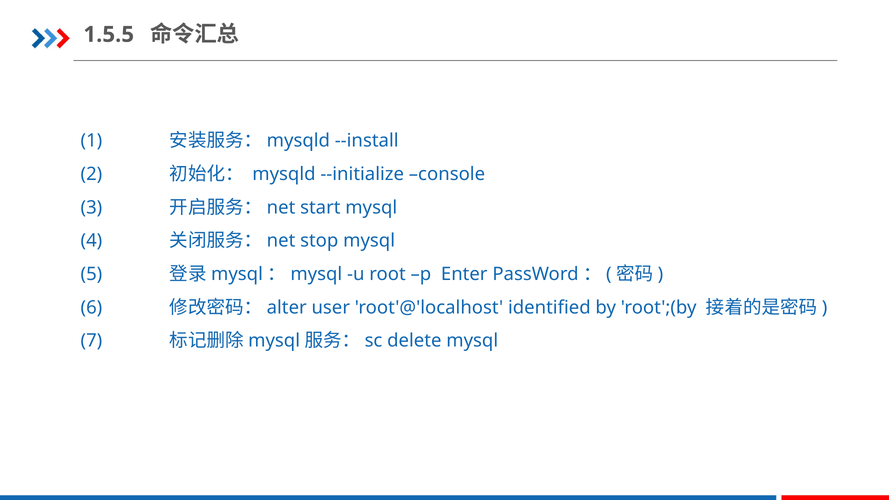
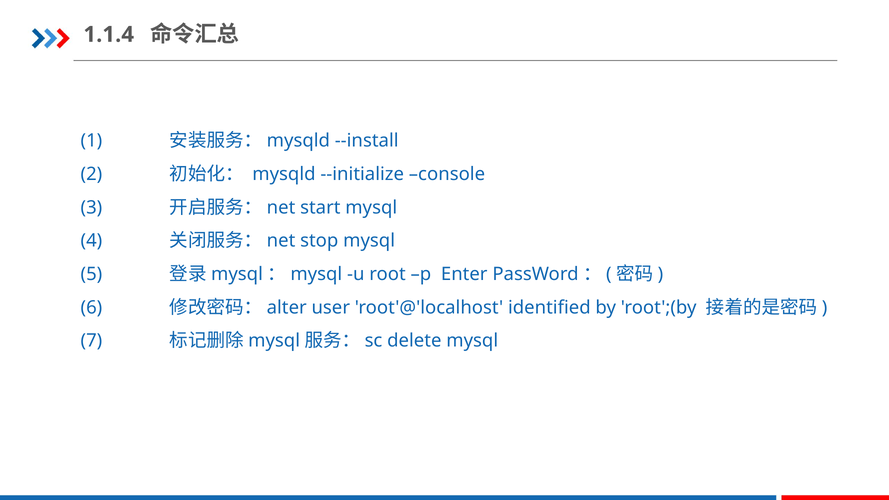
1.5.5: 1.5.5 -> 1.1.4 (109, 35)
